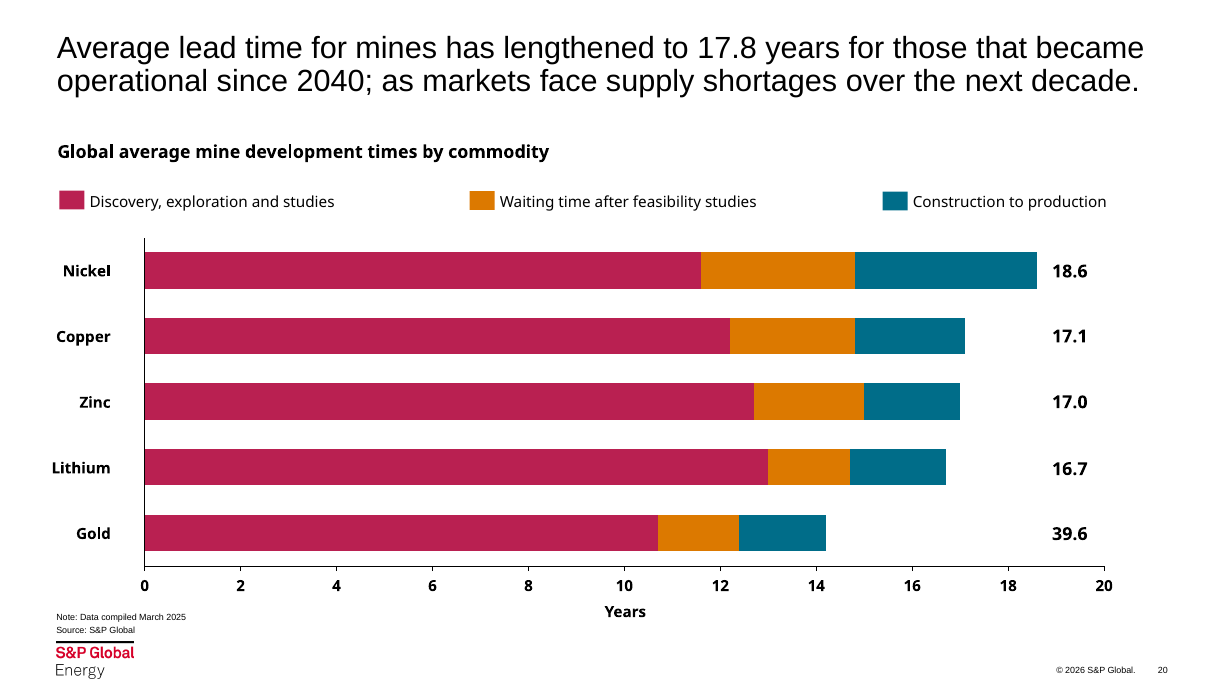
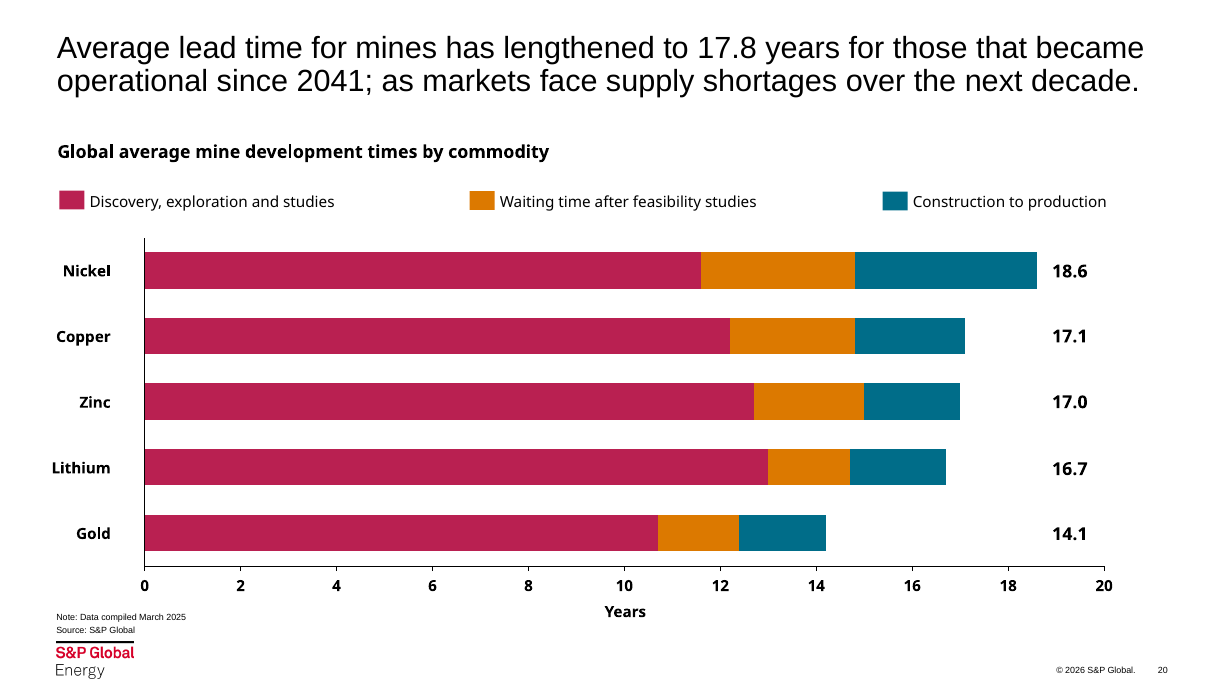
2040: 2040 -> 2041 (335, 82)
39.6: 39.6 -> 14.1 (1070, 534)
